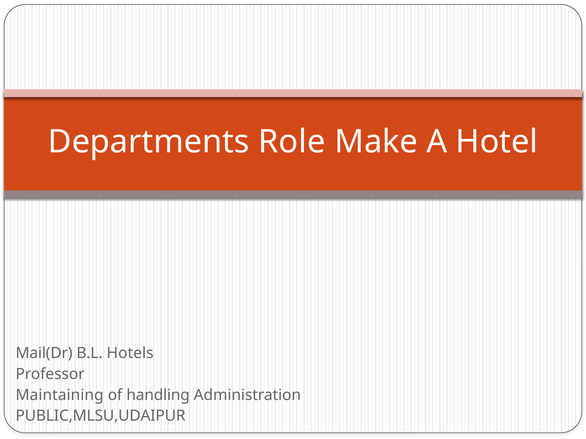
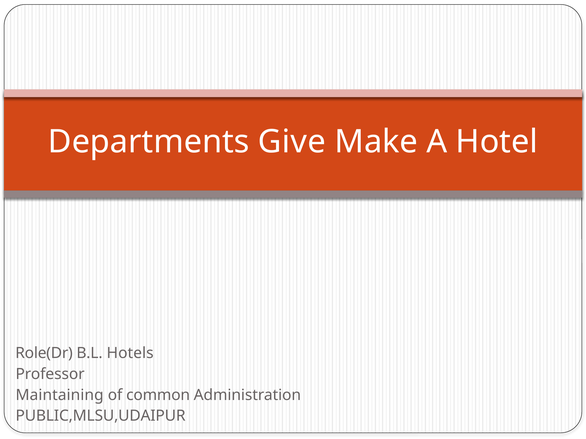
Role: Role -> Give (292, 142)
Mail(Dr: Mail(Dr -> Role(Dr (44, 353)
handling: handling -> common (158, 395)
